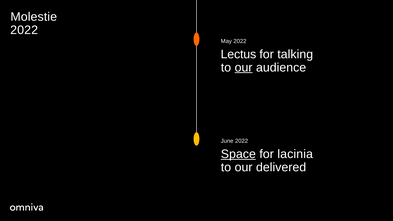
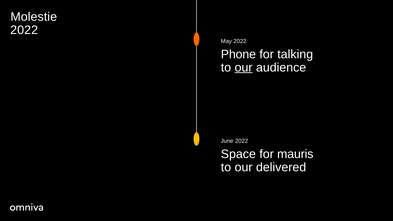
Lectus: Lectus -> Phone (238, 54)
Space underline: present -> none (238, 154)
lacinia: lacinia -> mauris (295, 154)
